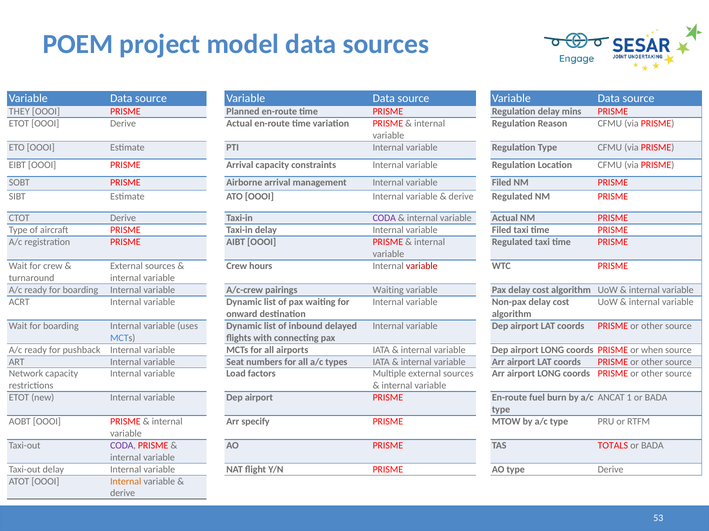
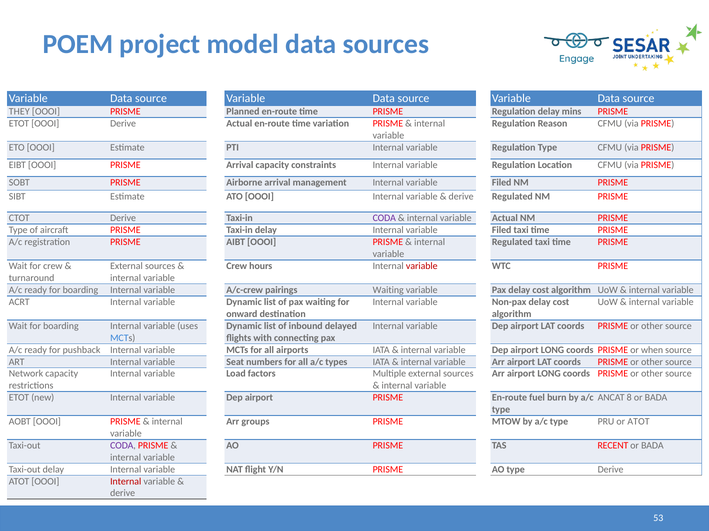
1: 1 -> 8 (629, 398)
specify: specify -> groups (255, 422)
or RTFM: RTFM -> ATOT (639, 422)
TOTALS: TOTALS -> RECENT (613, 446)
Internal colour: orange -> red (126, 482)
